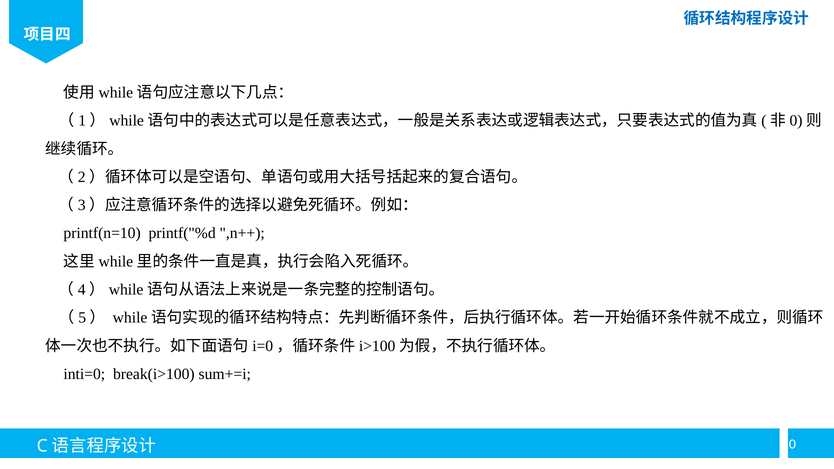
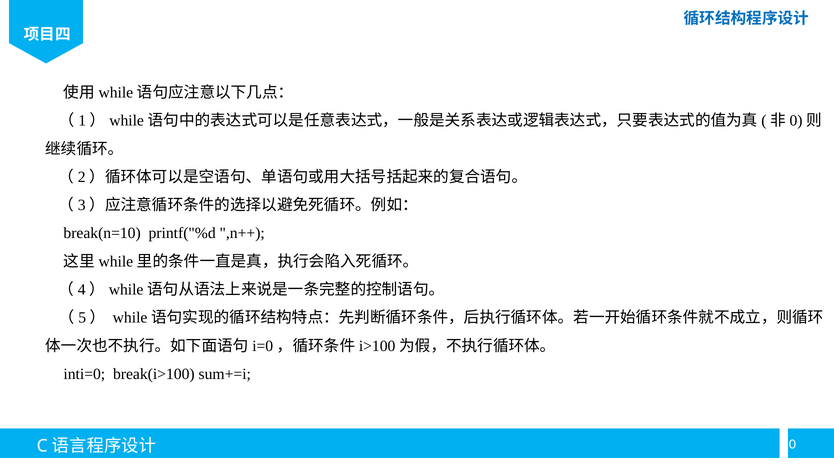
printf(n=10: printf(n=10 -> break(n=10 (102, 233)
